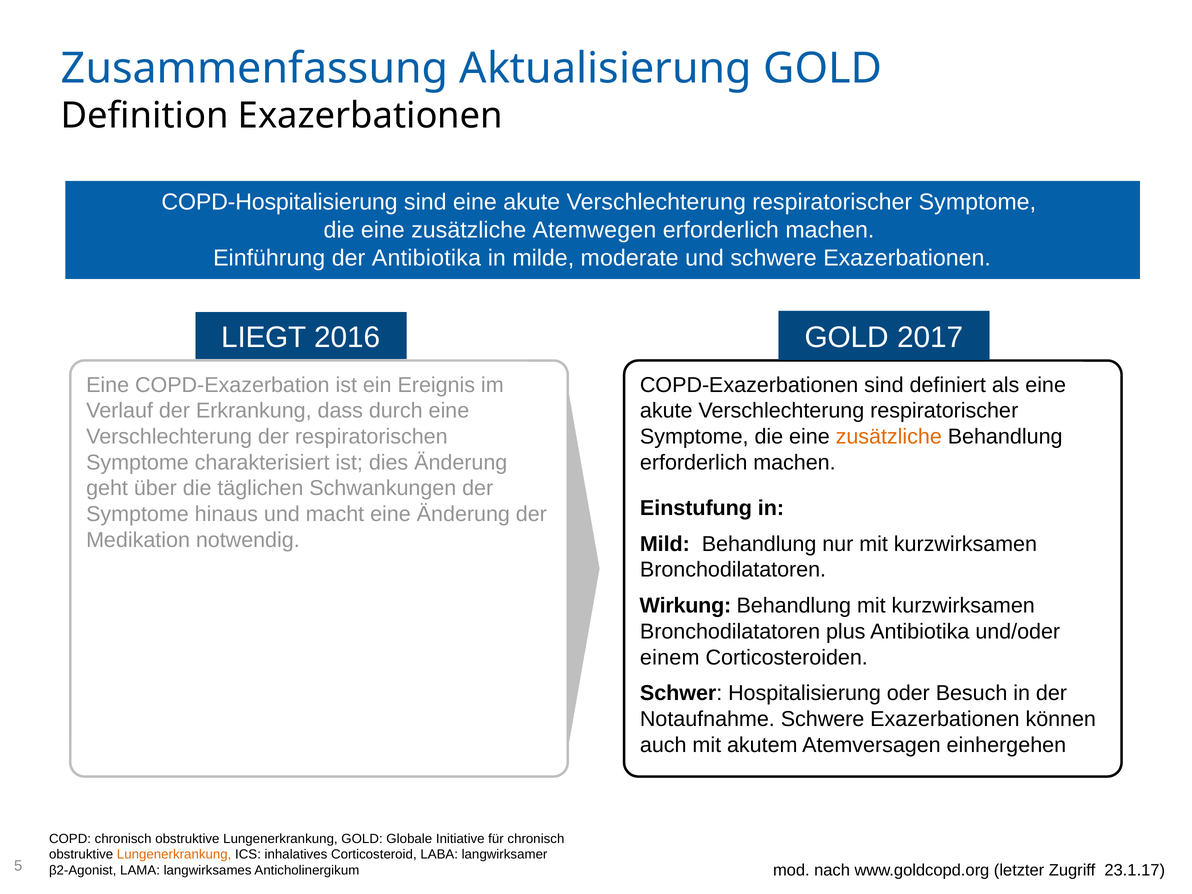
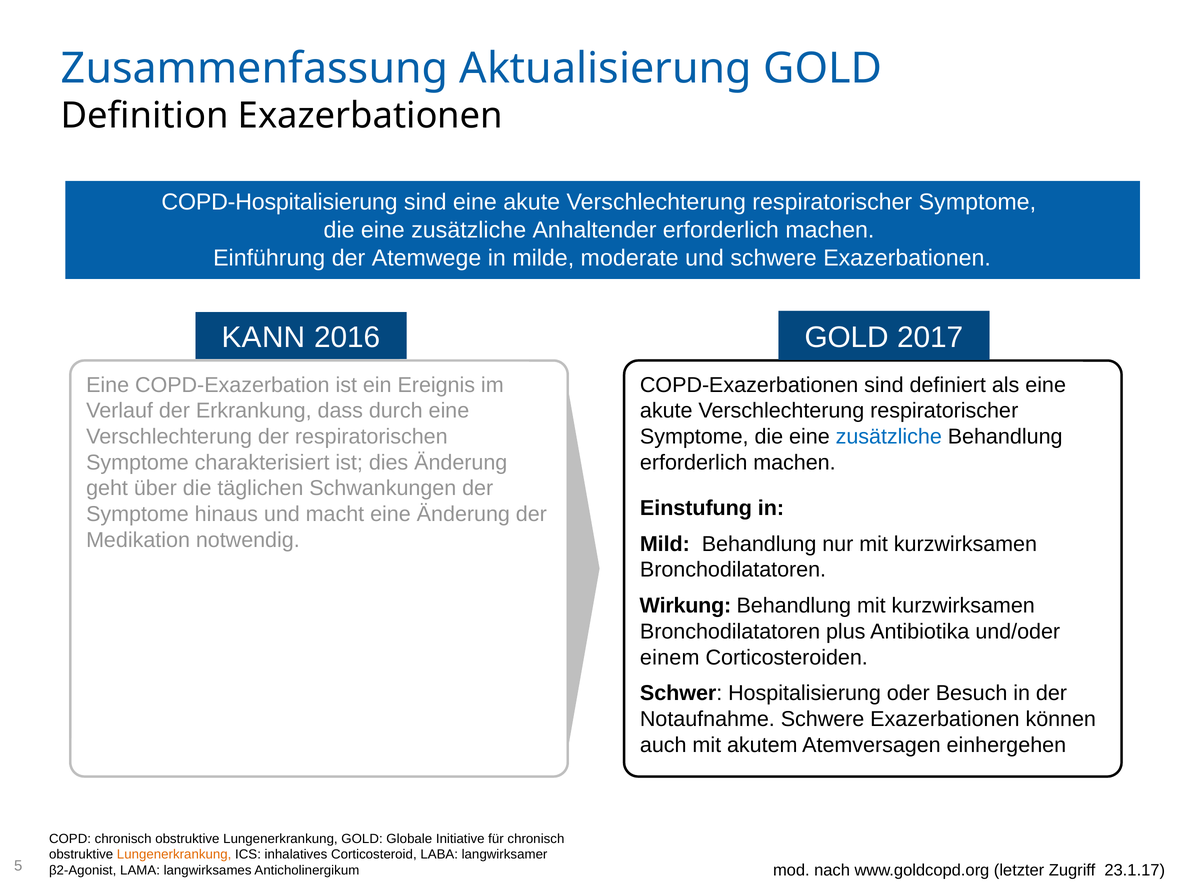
Atemwegen: Atemwegen -> Anhaltender (595, 230)
der Antibiotika: Antibiotika -> Atemwege (427, 258)
LIEGT: LIEGT -> KANN (264, 338)
zusätzliche colour: orange -> blue (889, 437)
